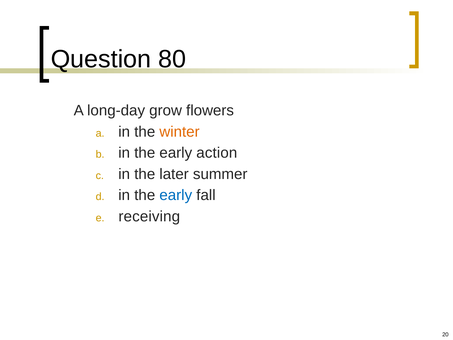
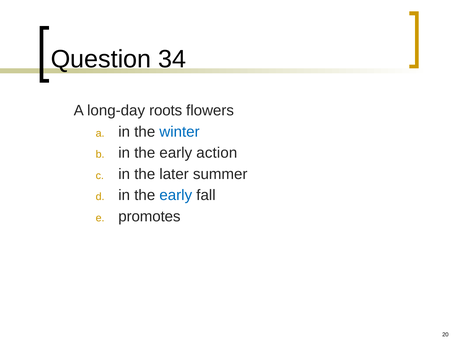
80: 80 -> 34 (172, 59)
grow: grow -> roots (166, 111)
winter colour: orange -> blue (180, 132)
receiving: receiving -> promotes (149, 216)
